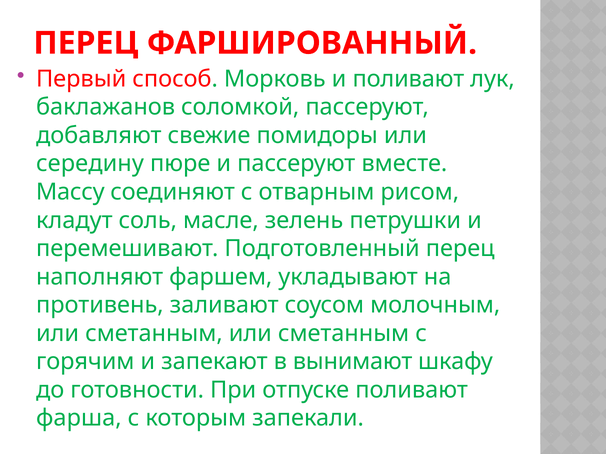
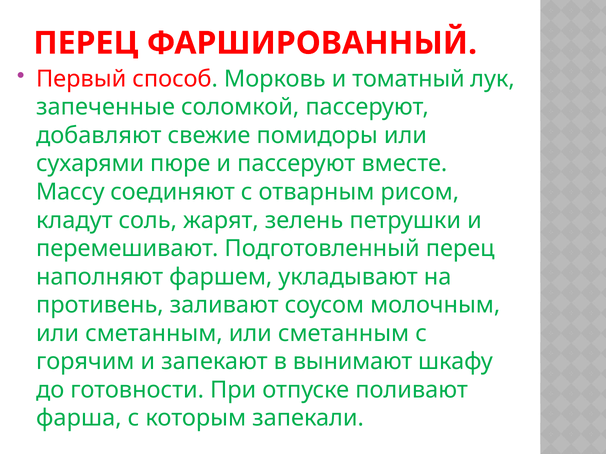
и поливают: поливают -> томатный (408, 79)
баклажанов: баклажанов -> запеченные (106, 107)
середину: середину -> сухарями (90, 164)
масле: масле -> жарят (221, 220)
